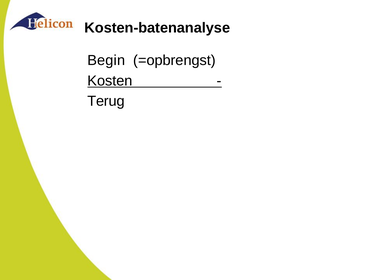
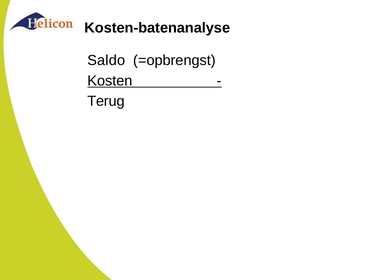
Begin: Begin -> Saldo (106, 60)
